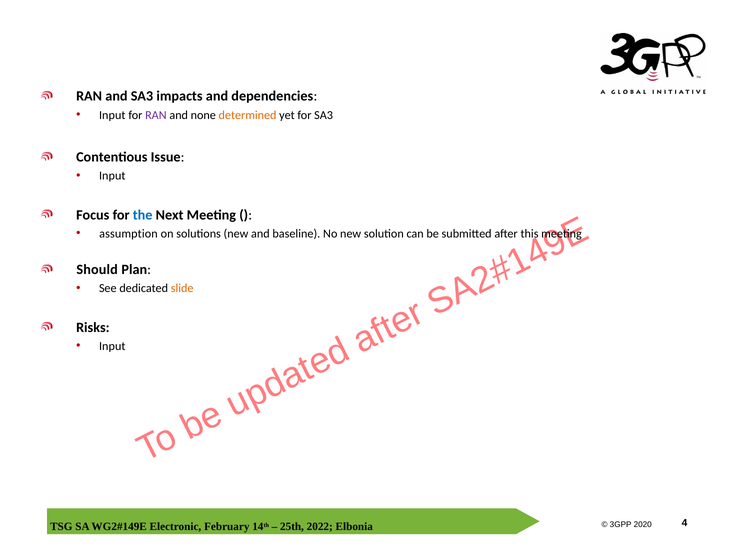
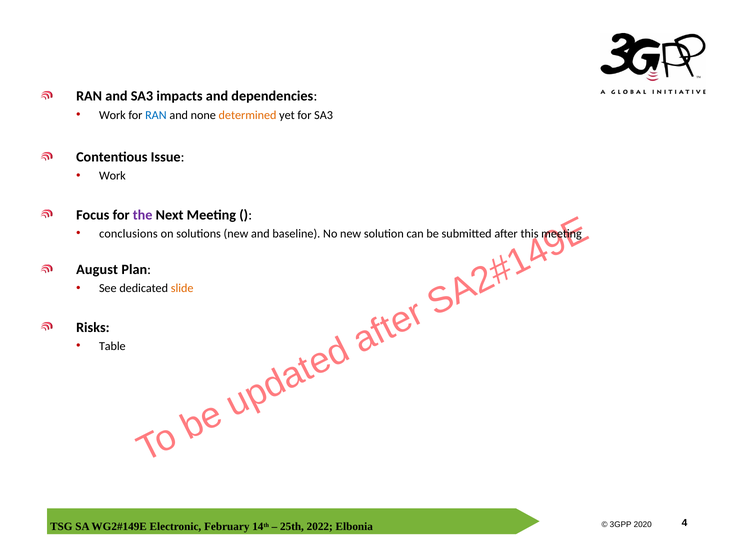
Input: Input -> Work (112, 115)
RAN colour: purple -> blue (156, 115)
Input: Input -> Work (112, 176)
the colour: blue -> purple (143, 215)
assumption: assumption -> conclusions (128, 234)
Should: Should -> August (97, 270)
Input: Input -> Table (112, 346)
